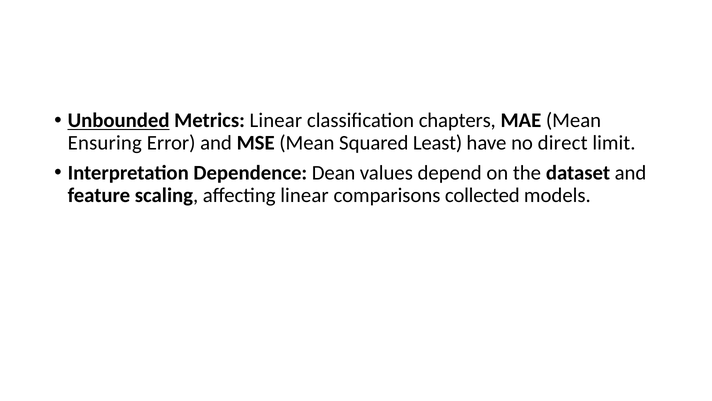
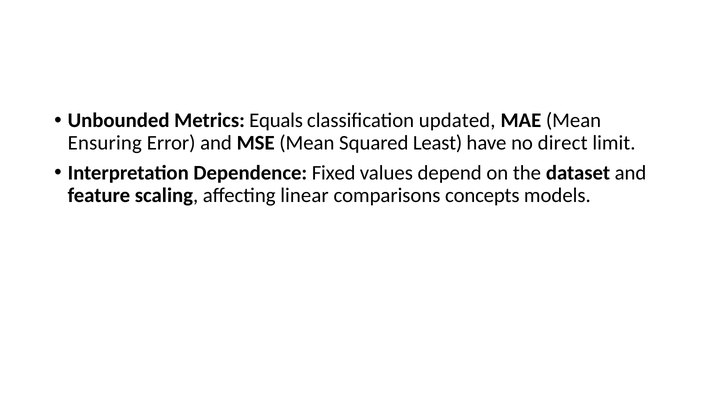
Unbounded underline: present -> none (119, 120)
Metrics Linear: Linear -> Equals (276, 120)
chapters: chapters -> updated (457, 120)
Dean: Dean -> Fixed (334, 173)
collected: collected -> concepts (482, 195)
